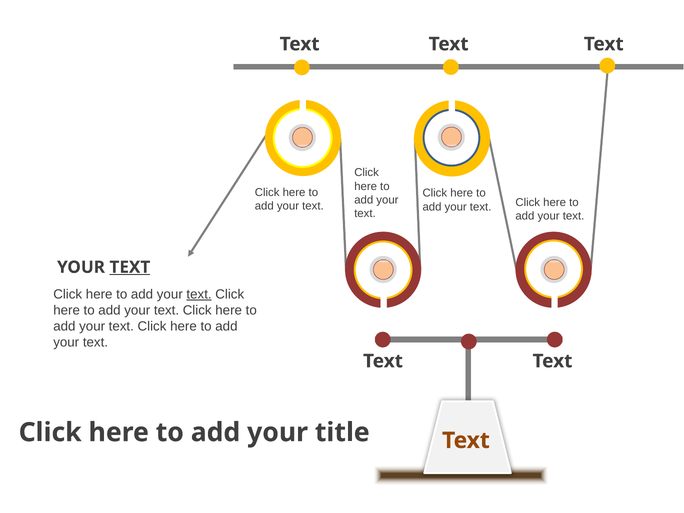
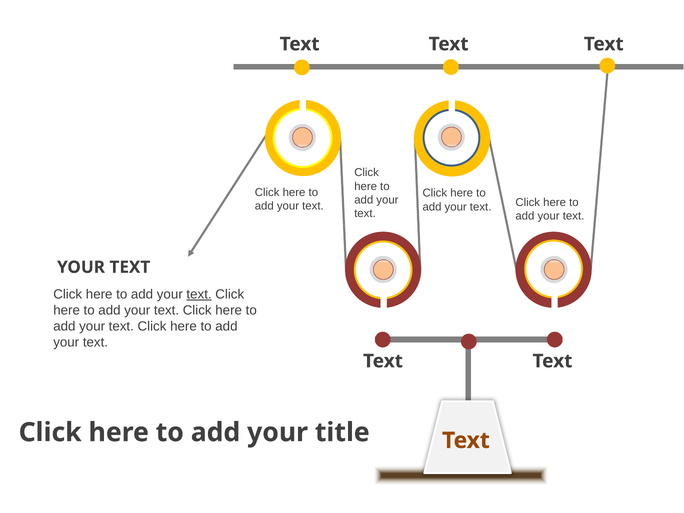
TEXT underline: present -> none (130, 267)
